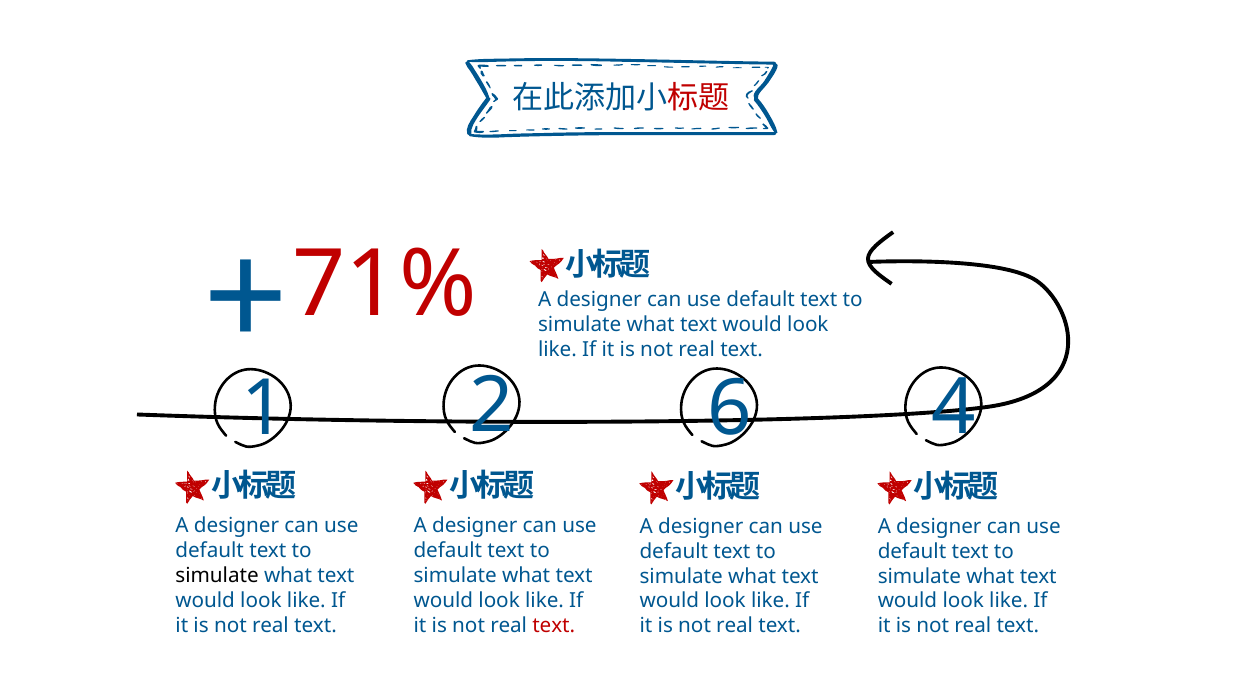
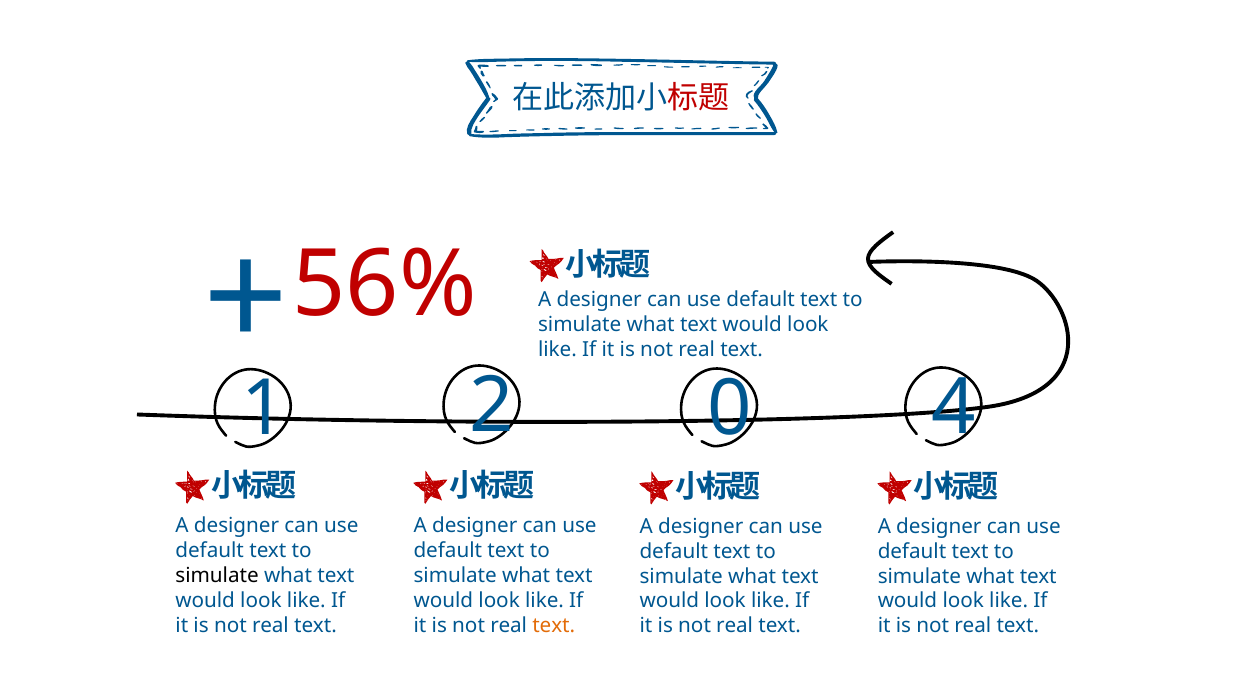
71%: 71% -> 56% (385, 285)
6: 6 -> 0 (730, 409)
text colour: red -> orange (554, 625)
